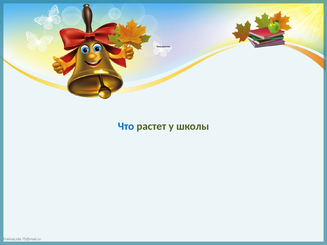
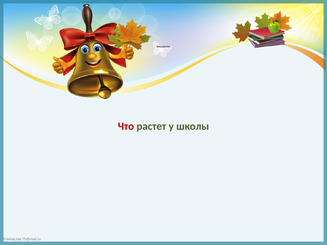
Что colour: blue -> red (126, 126)
